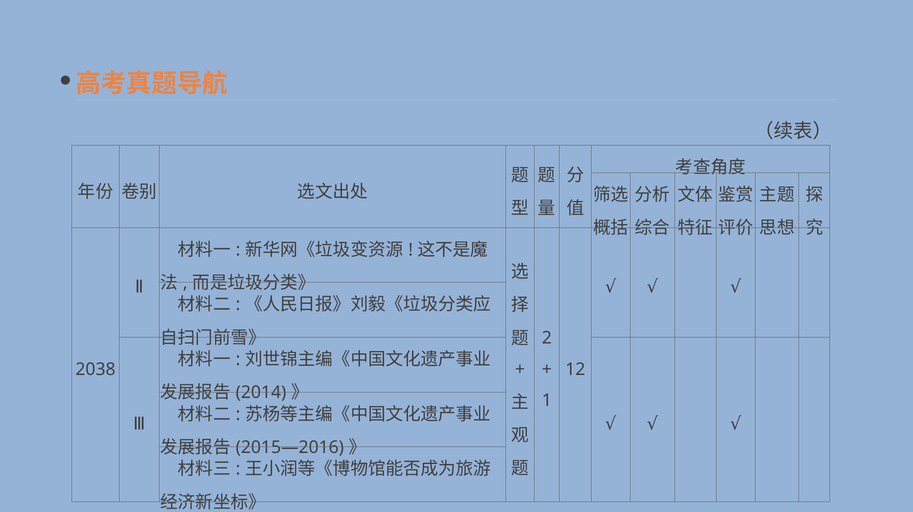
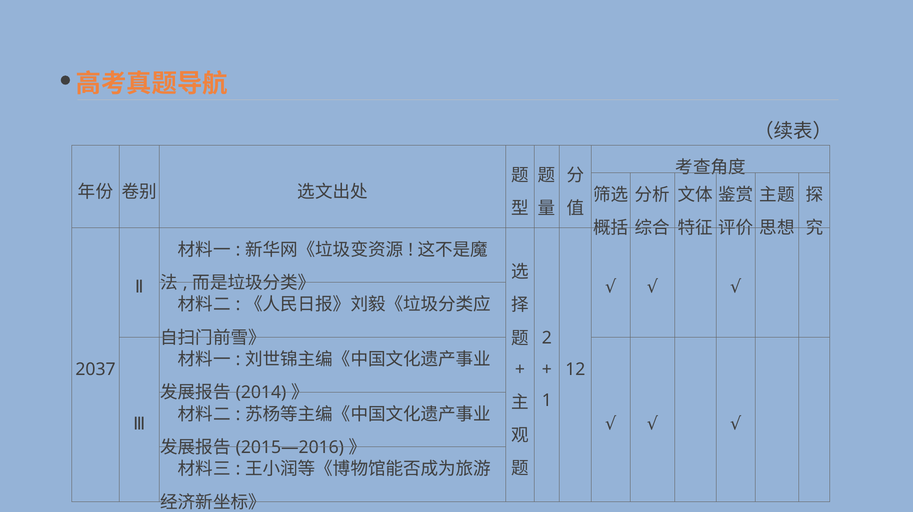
2038: 2038 -> 2037 (96, 369)
